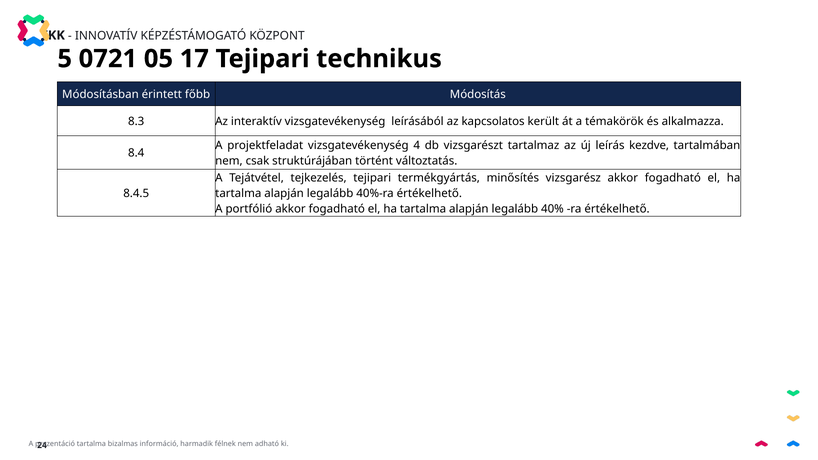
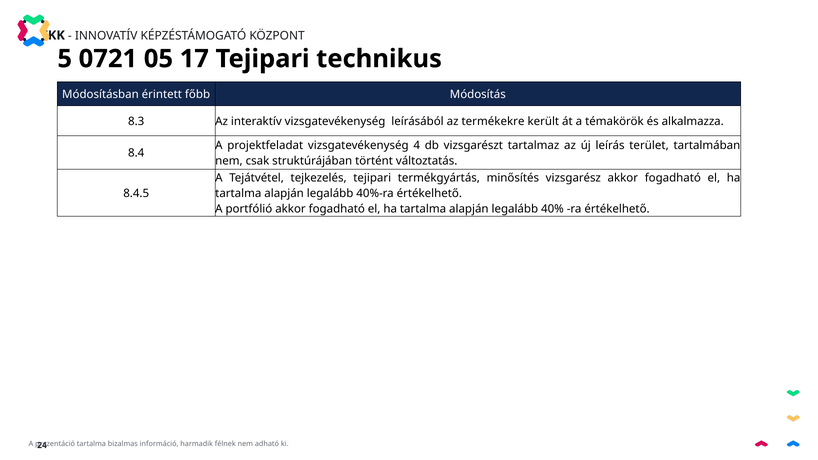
kapcsolatos: kapcsolatos -> termékekre (493, 121)
kezdve: kezdve -> terület (649, 145)
